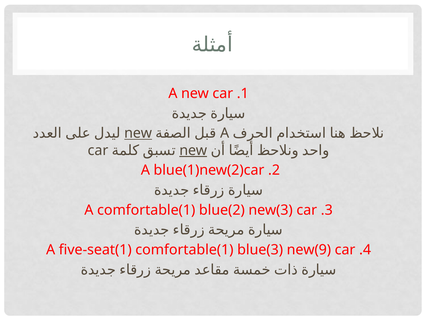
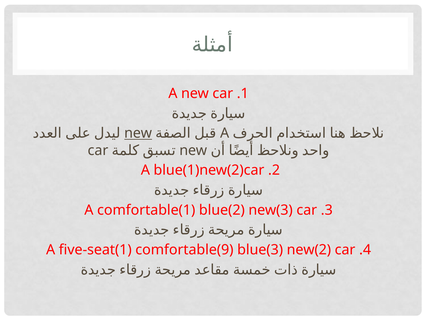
new underline: present -> none (193, 150)
five-seat(1 comfortable(1: comfortable(1 -> comfortable(9 (184, 249)
new(9: new(9 -> new(2 (309, 249)
